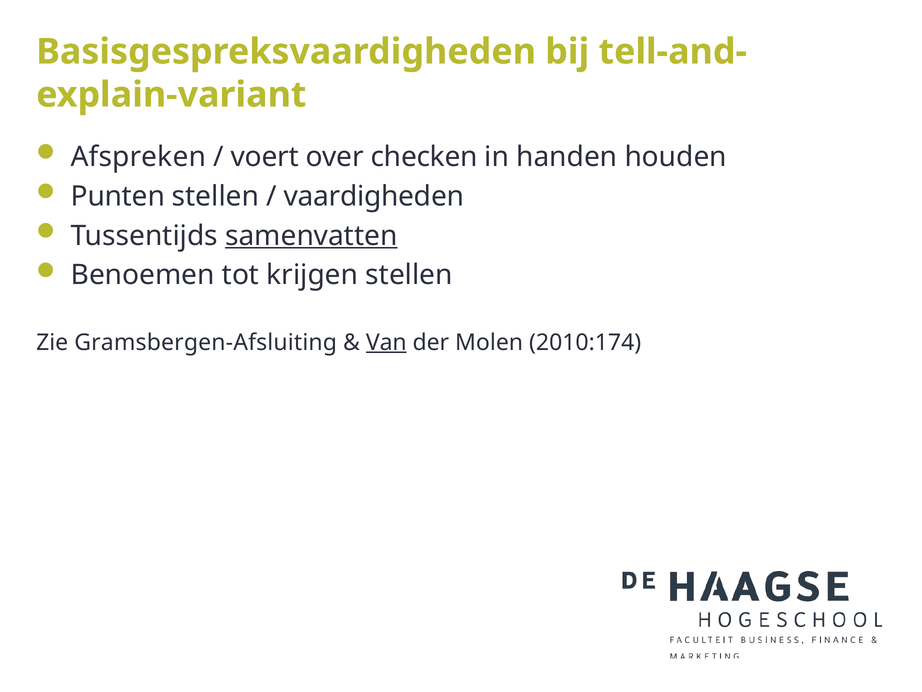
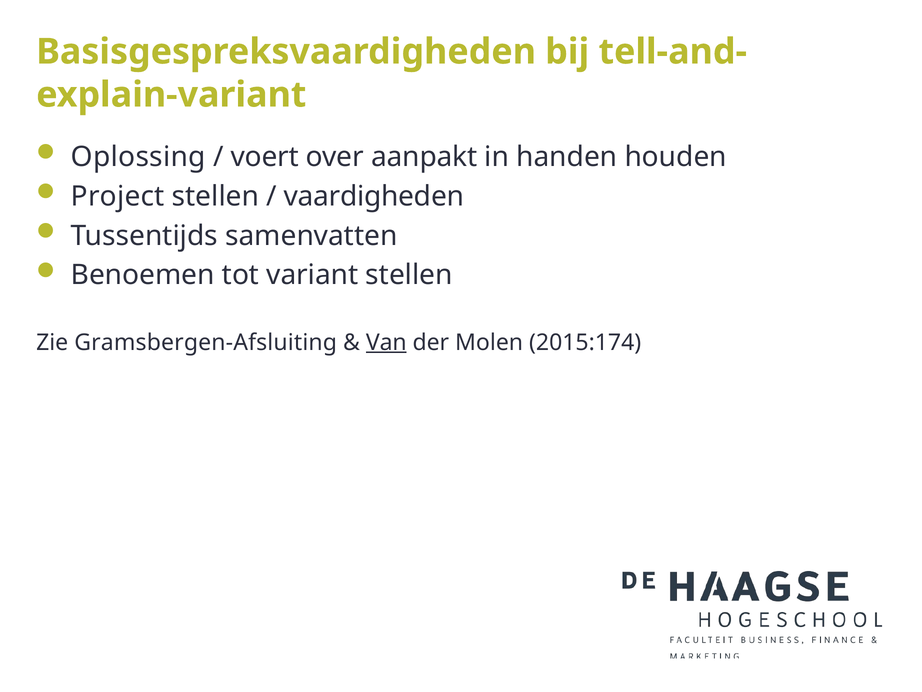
Afspreken: Afspreken -> Oplossing (138, 157)
checken: checken -> aanpakt (424, 157)
Punten: Punten -> Project (118, 196)
samenvatten underline: present -> none (311, 236)
krijgen: krijgen -> variant (312, 275)
2010:174: 2010:174 -> 2015:174 (585, 342)
